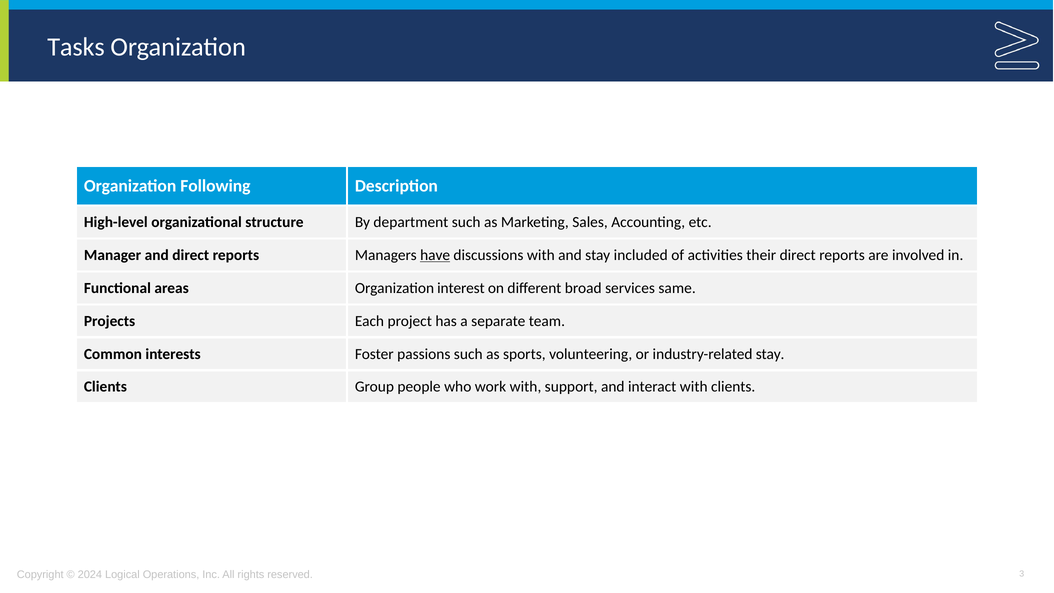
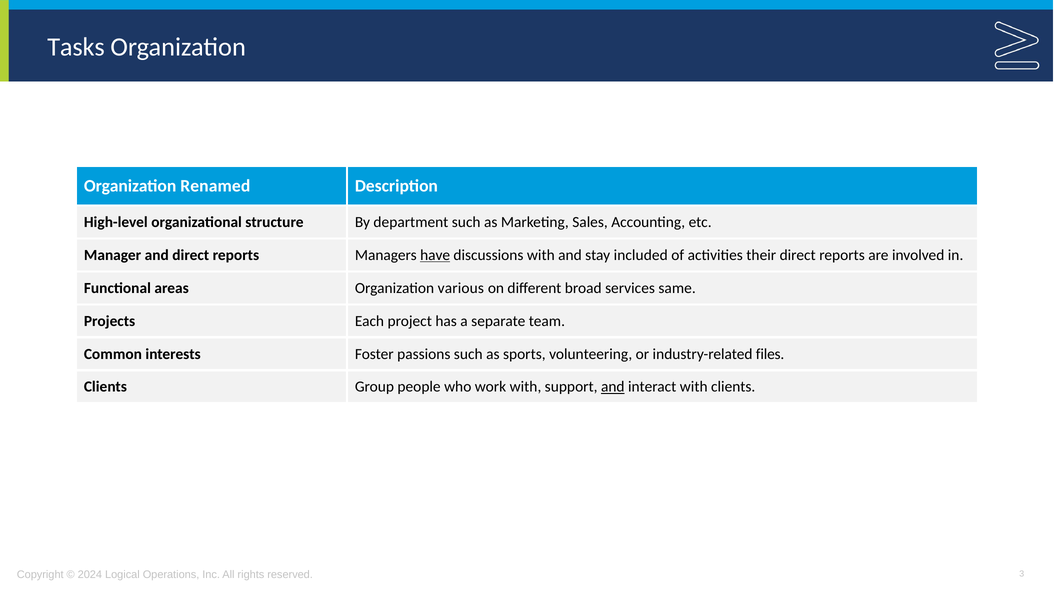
Following: Following -> Renamed (215, 186)
interest: interest -> various (461, 288)
industry-related stay: stay -> files (770, 354)
and underline: none -> present (613, 387)
